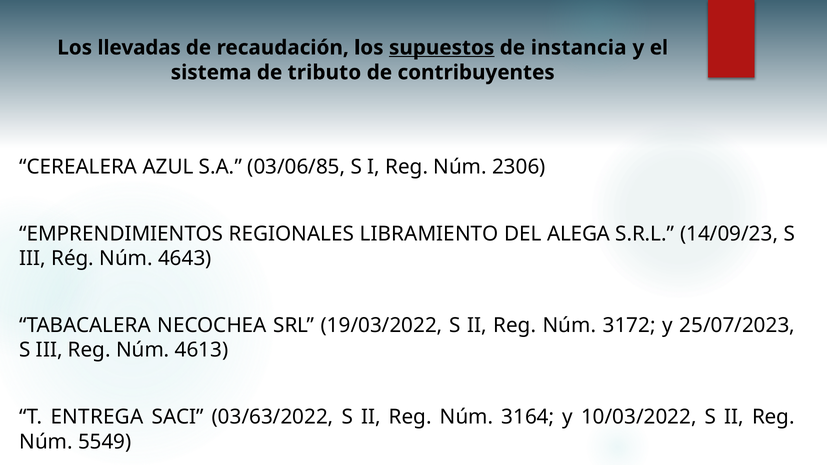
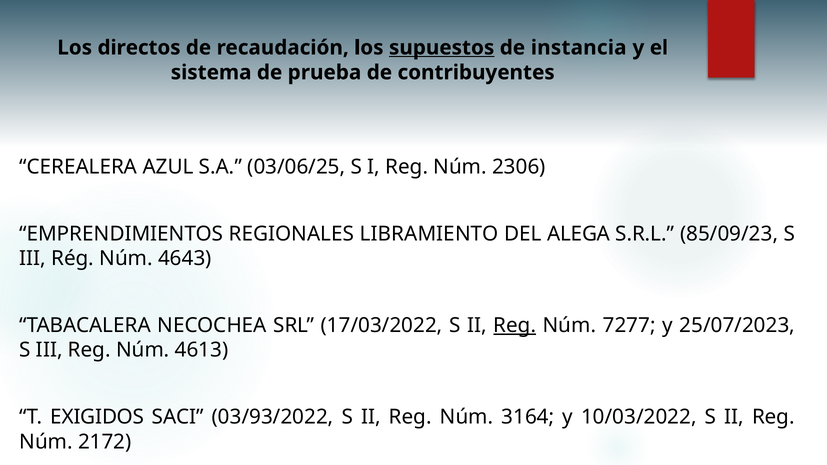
llevadas: llevadas -> directos (139, 48)
tributo: tributo -> prueba (324, 72)
03/06/85: 03/06/85 -> 03/06/25 (296, 167)
14/09/23: 14/09/23 -> 85/09/23 (729, 234)
19/03/2022: 19/03/2022 -> 17/03/2022 (382, 325)
Reg underline: none -> present (515, 325)
3172: 3172 -> 7277 (629, 325)
ENTREGA: ENTREGA -> EXIGIDOS (97, 417)
03/63/2022: 03/63/2022 -> 03/93/2022 (273, 417)
5549: 5549 -> 2172 (105, 442)
